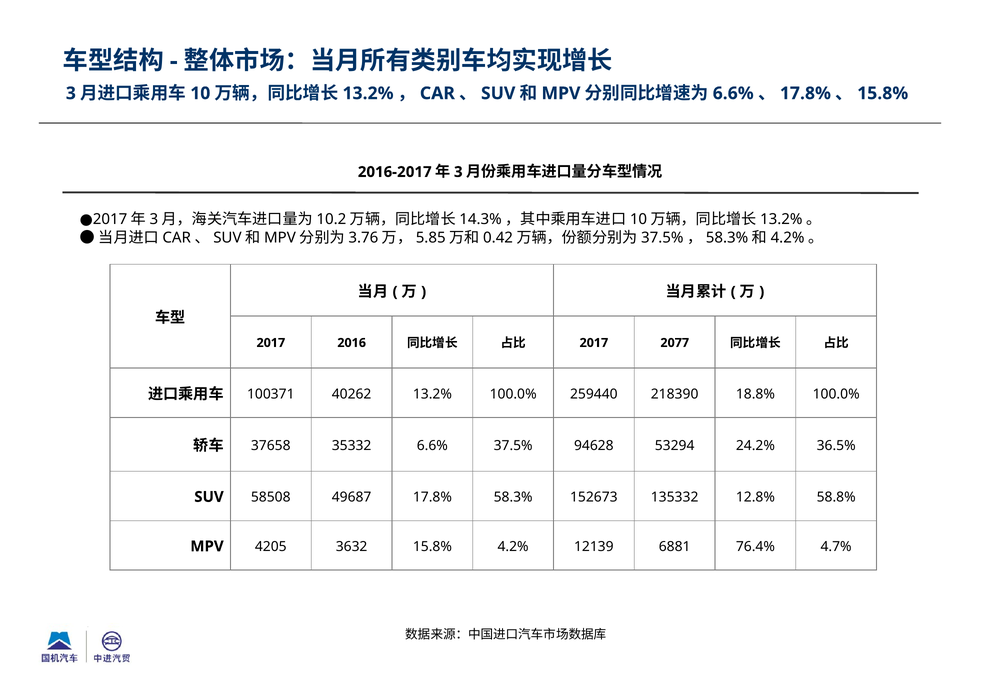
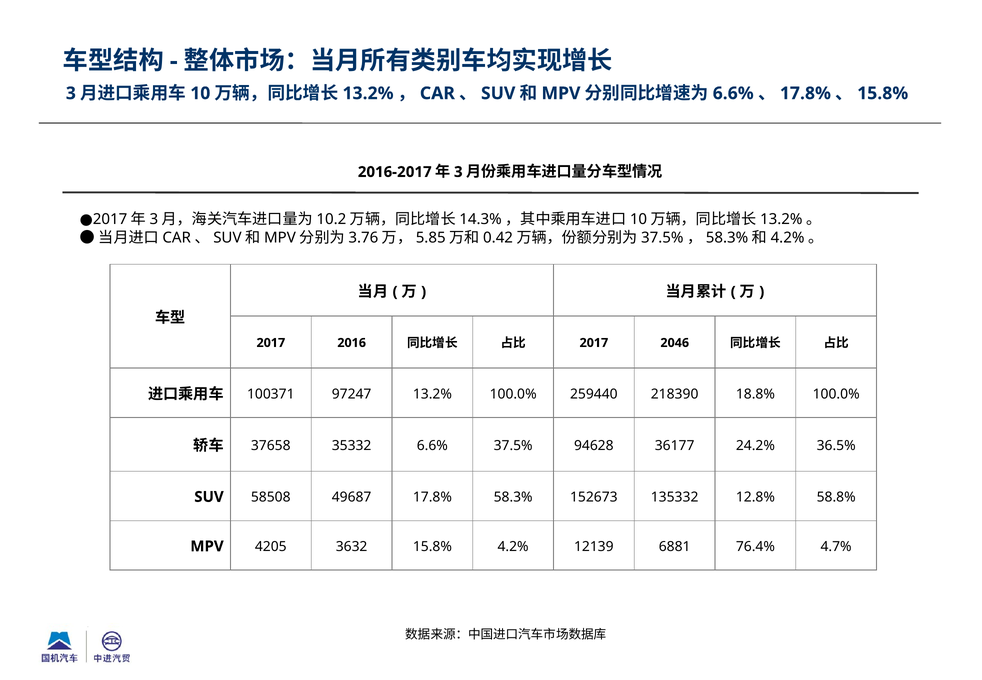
2077: 2077 -> 2046 (675, 343)
40262: 40262 -> 97247 (352, 394)
53294: 53294 -> 36177 (675, 445)
